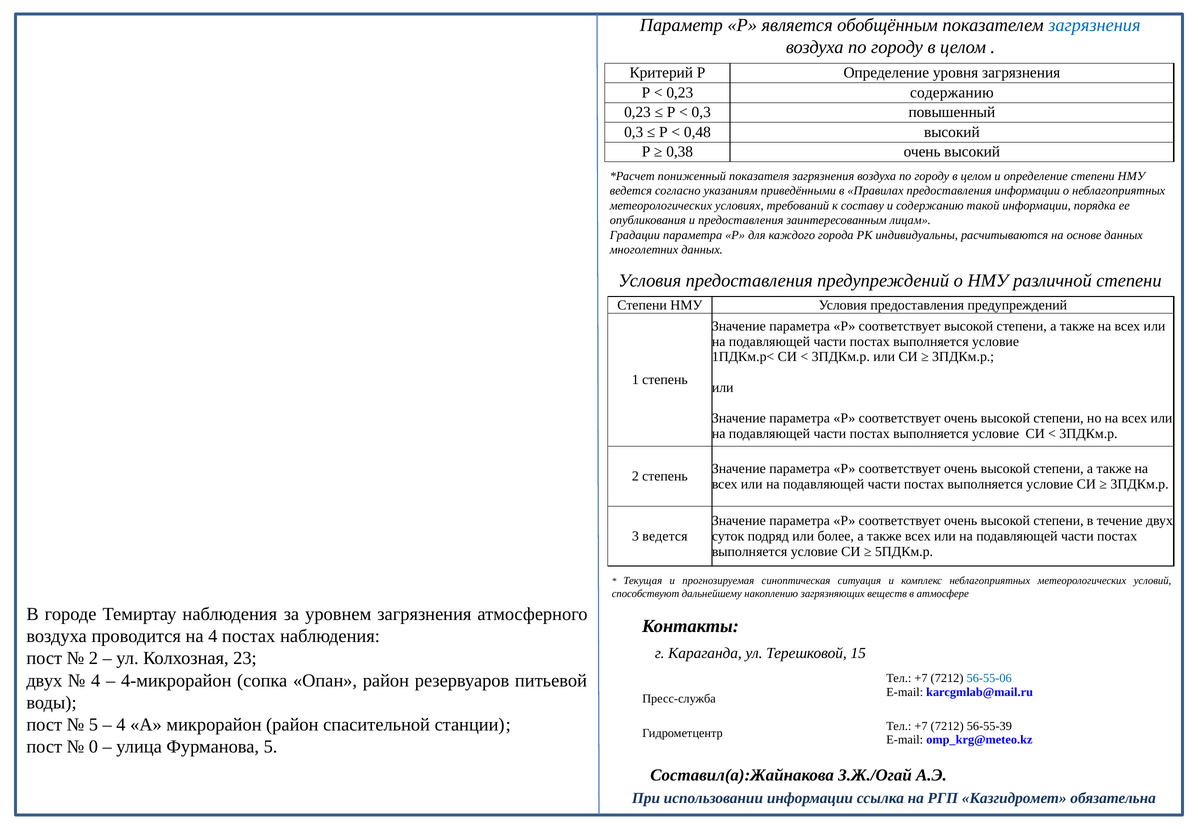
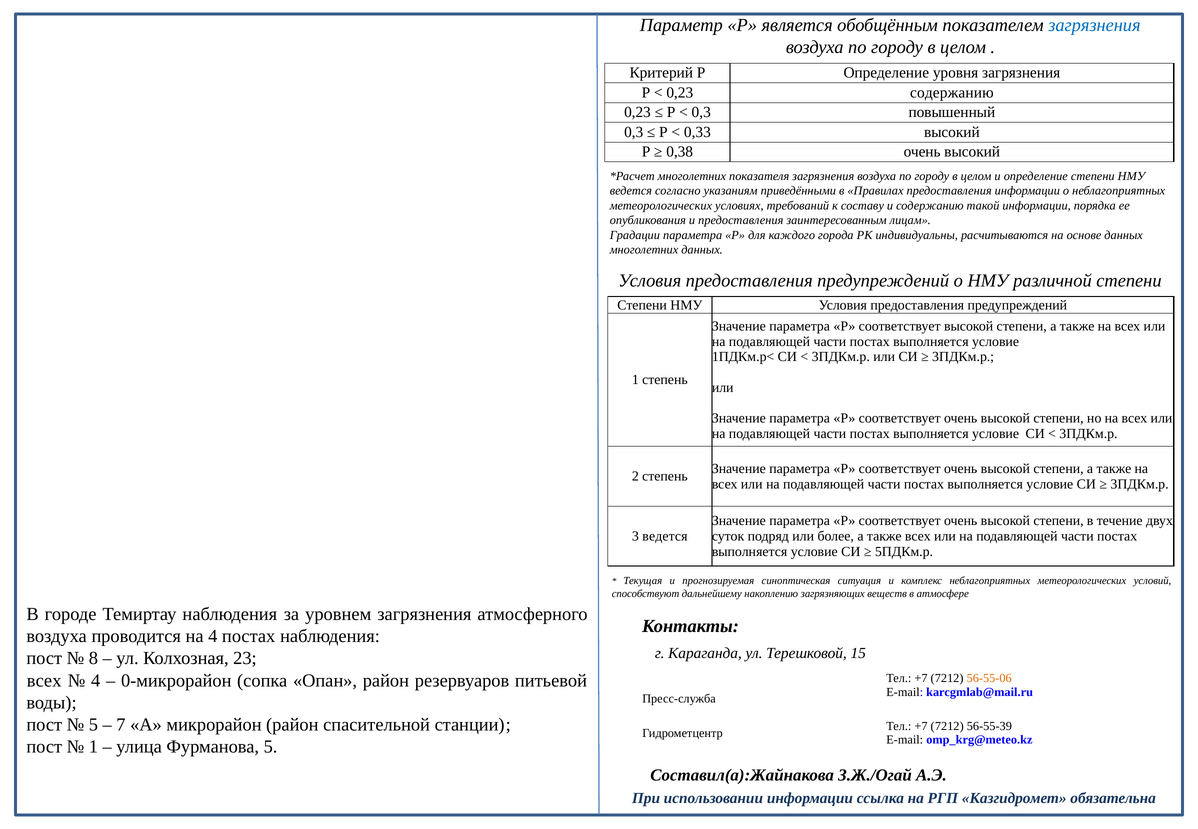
0,48: 0,48 -> 0,33 (697, 132)
пониженный: пониженный -> многолетних (692, 176)
2: 2 -> 8 (93, 659)
двух: двух -> всех (44, 681)
4-микрорайон: 4-микрорайон -> 0-микрорайон (176, 681)
56-55-06 colour: blue -> orange (989, 679)
4: 4 -> 7 (121, 725)
0: 0 -> 1 (93, 747)
